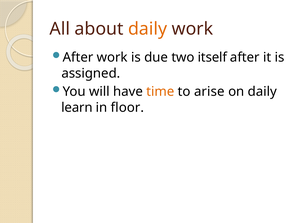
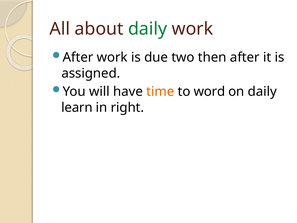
daily colour: orange -> green (148, 29)
itself: itself -> then (212, 57)
arise: arise -> word (209, 92)
floor: floor -> right (127, 107)
